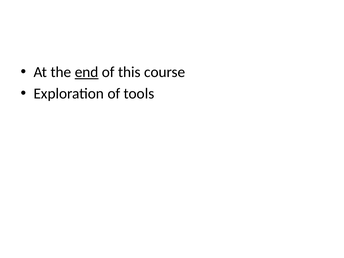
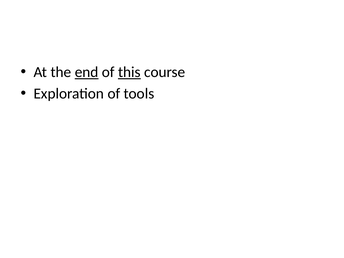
this underline: none -> present (129, 72)
